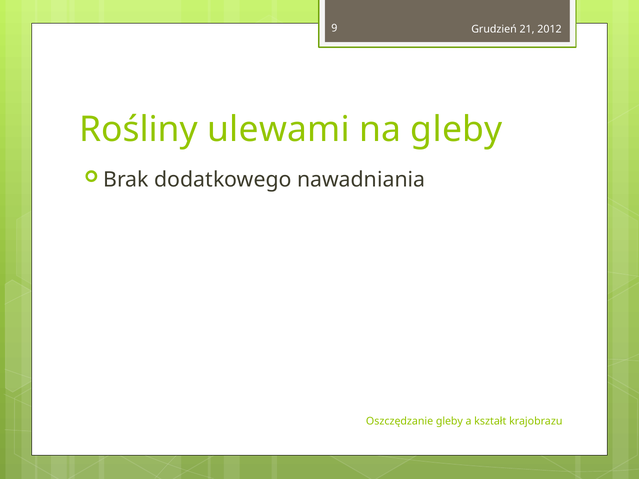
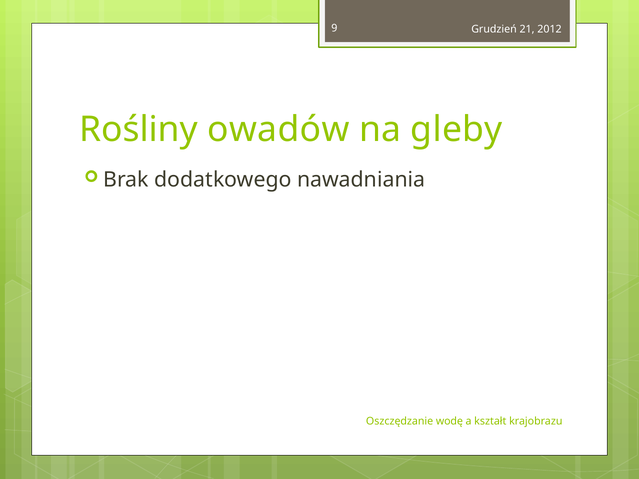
ulewami: ulewami -> owadów (279, 130)
Oszczędzanie gleby: gleby -> wodę (449, 422)
